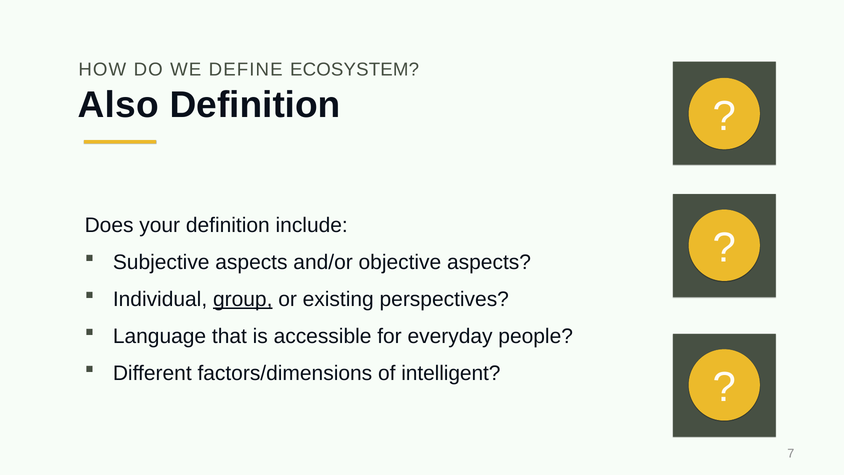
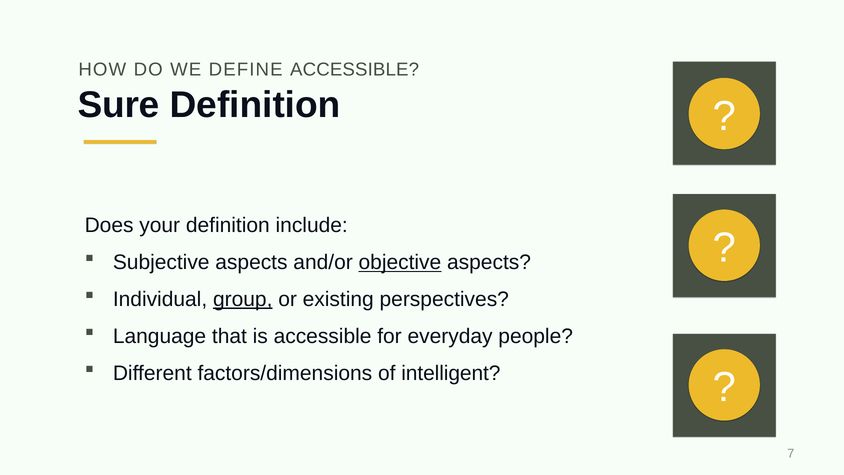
DEFINE ECOSYSTEM: ECOSYSTEM -> ACCESSIBLE (355, 69)
Also: Also -> Sure (119, 105)
objective underline: none -> present (400, 262)
